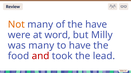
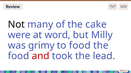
Not colour: orange -> black (16, 25)
the have: have -> cake (96, 25)
was many: many -> grimy (41, 46)
to have: have -> food (80, 46)
